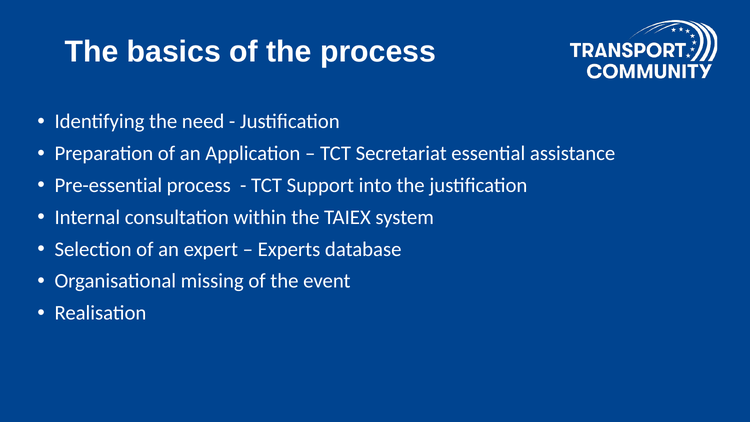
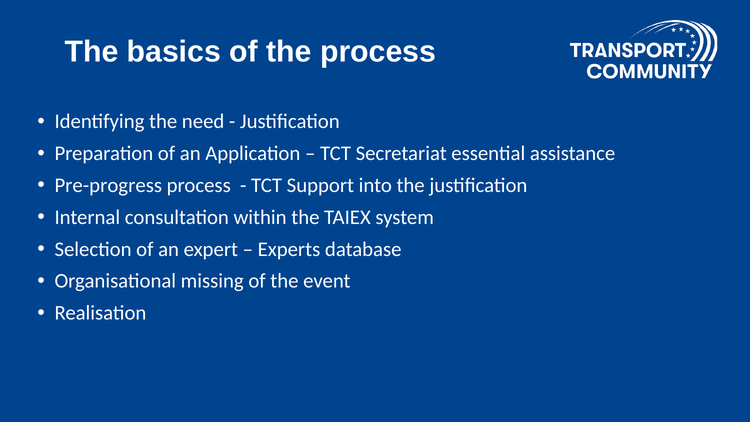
Pre-essential: Pre-essential -> Pre-progress (108, 185)
